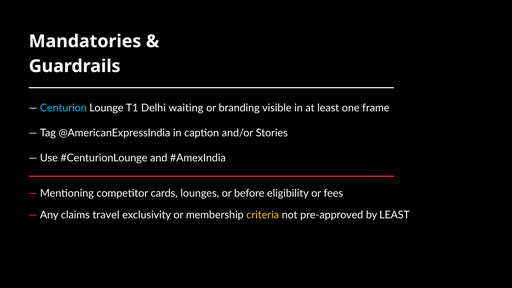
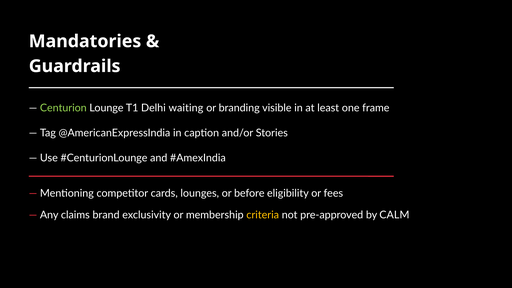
Centurion colour: light blue -> light green (63, 108)
travel: travel -> brand (106, 215)
by LEAST: LEAST -> CALM (394, 215)
